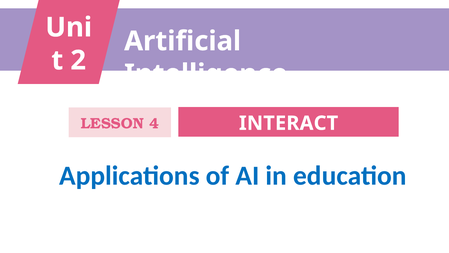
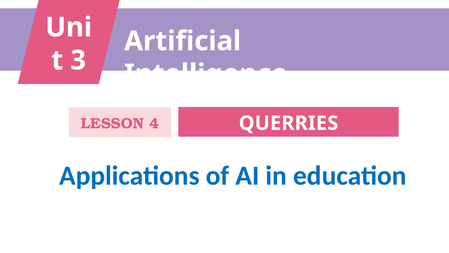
2: 2 -> 3 (78, 60)
INTERACT: INTERACT -> QUERRIES (289, 123)
